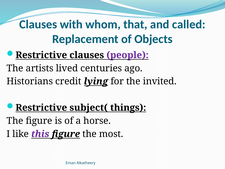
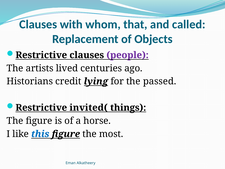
invited: invited -> passed (160, 81)
subject(: subject( -> invited( (89, 108)
this colour: purple -> blue (40, 134)
